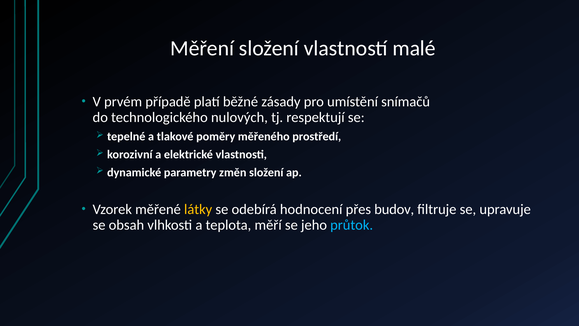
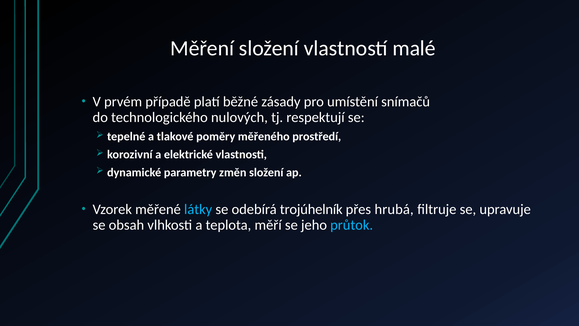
látky colour: yellow -> light blue (198, 209)
hodnocení: hodnocení -> trojúhelník (311, 209)
budov: budov -> hrubá (394, 209)
